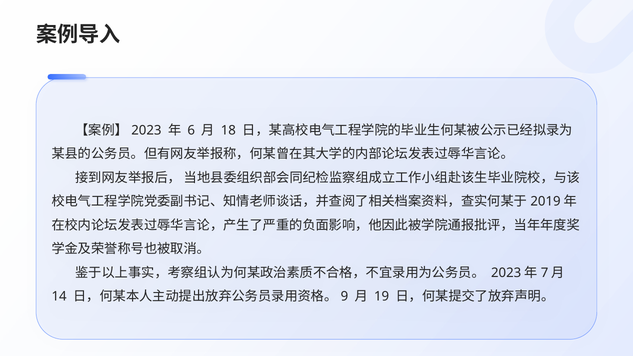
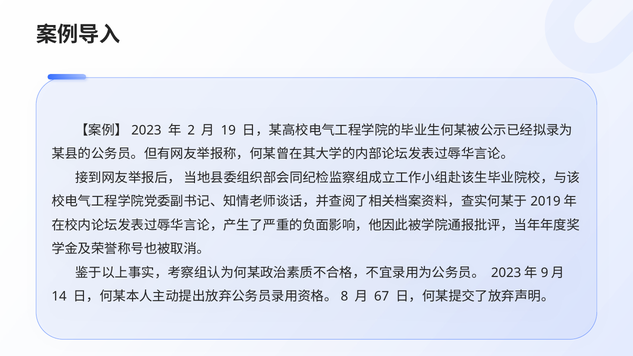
6: 6 -> 2 (191, 130)
18: 18 -> 19 (228, 130)
7: 7 -> 9 (545, 273)
9: 9 -> 8 (344, 296)
19: 19 -> 67 (382, 296)
